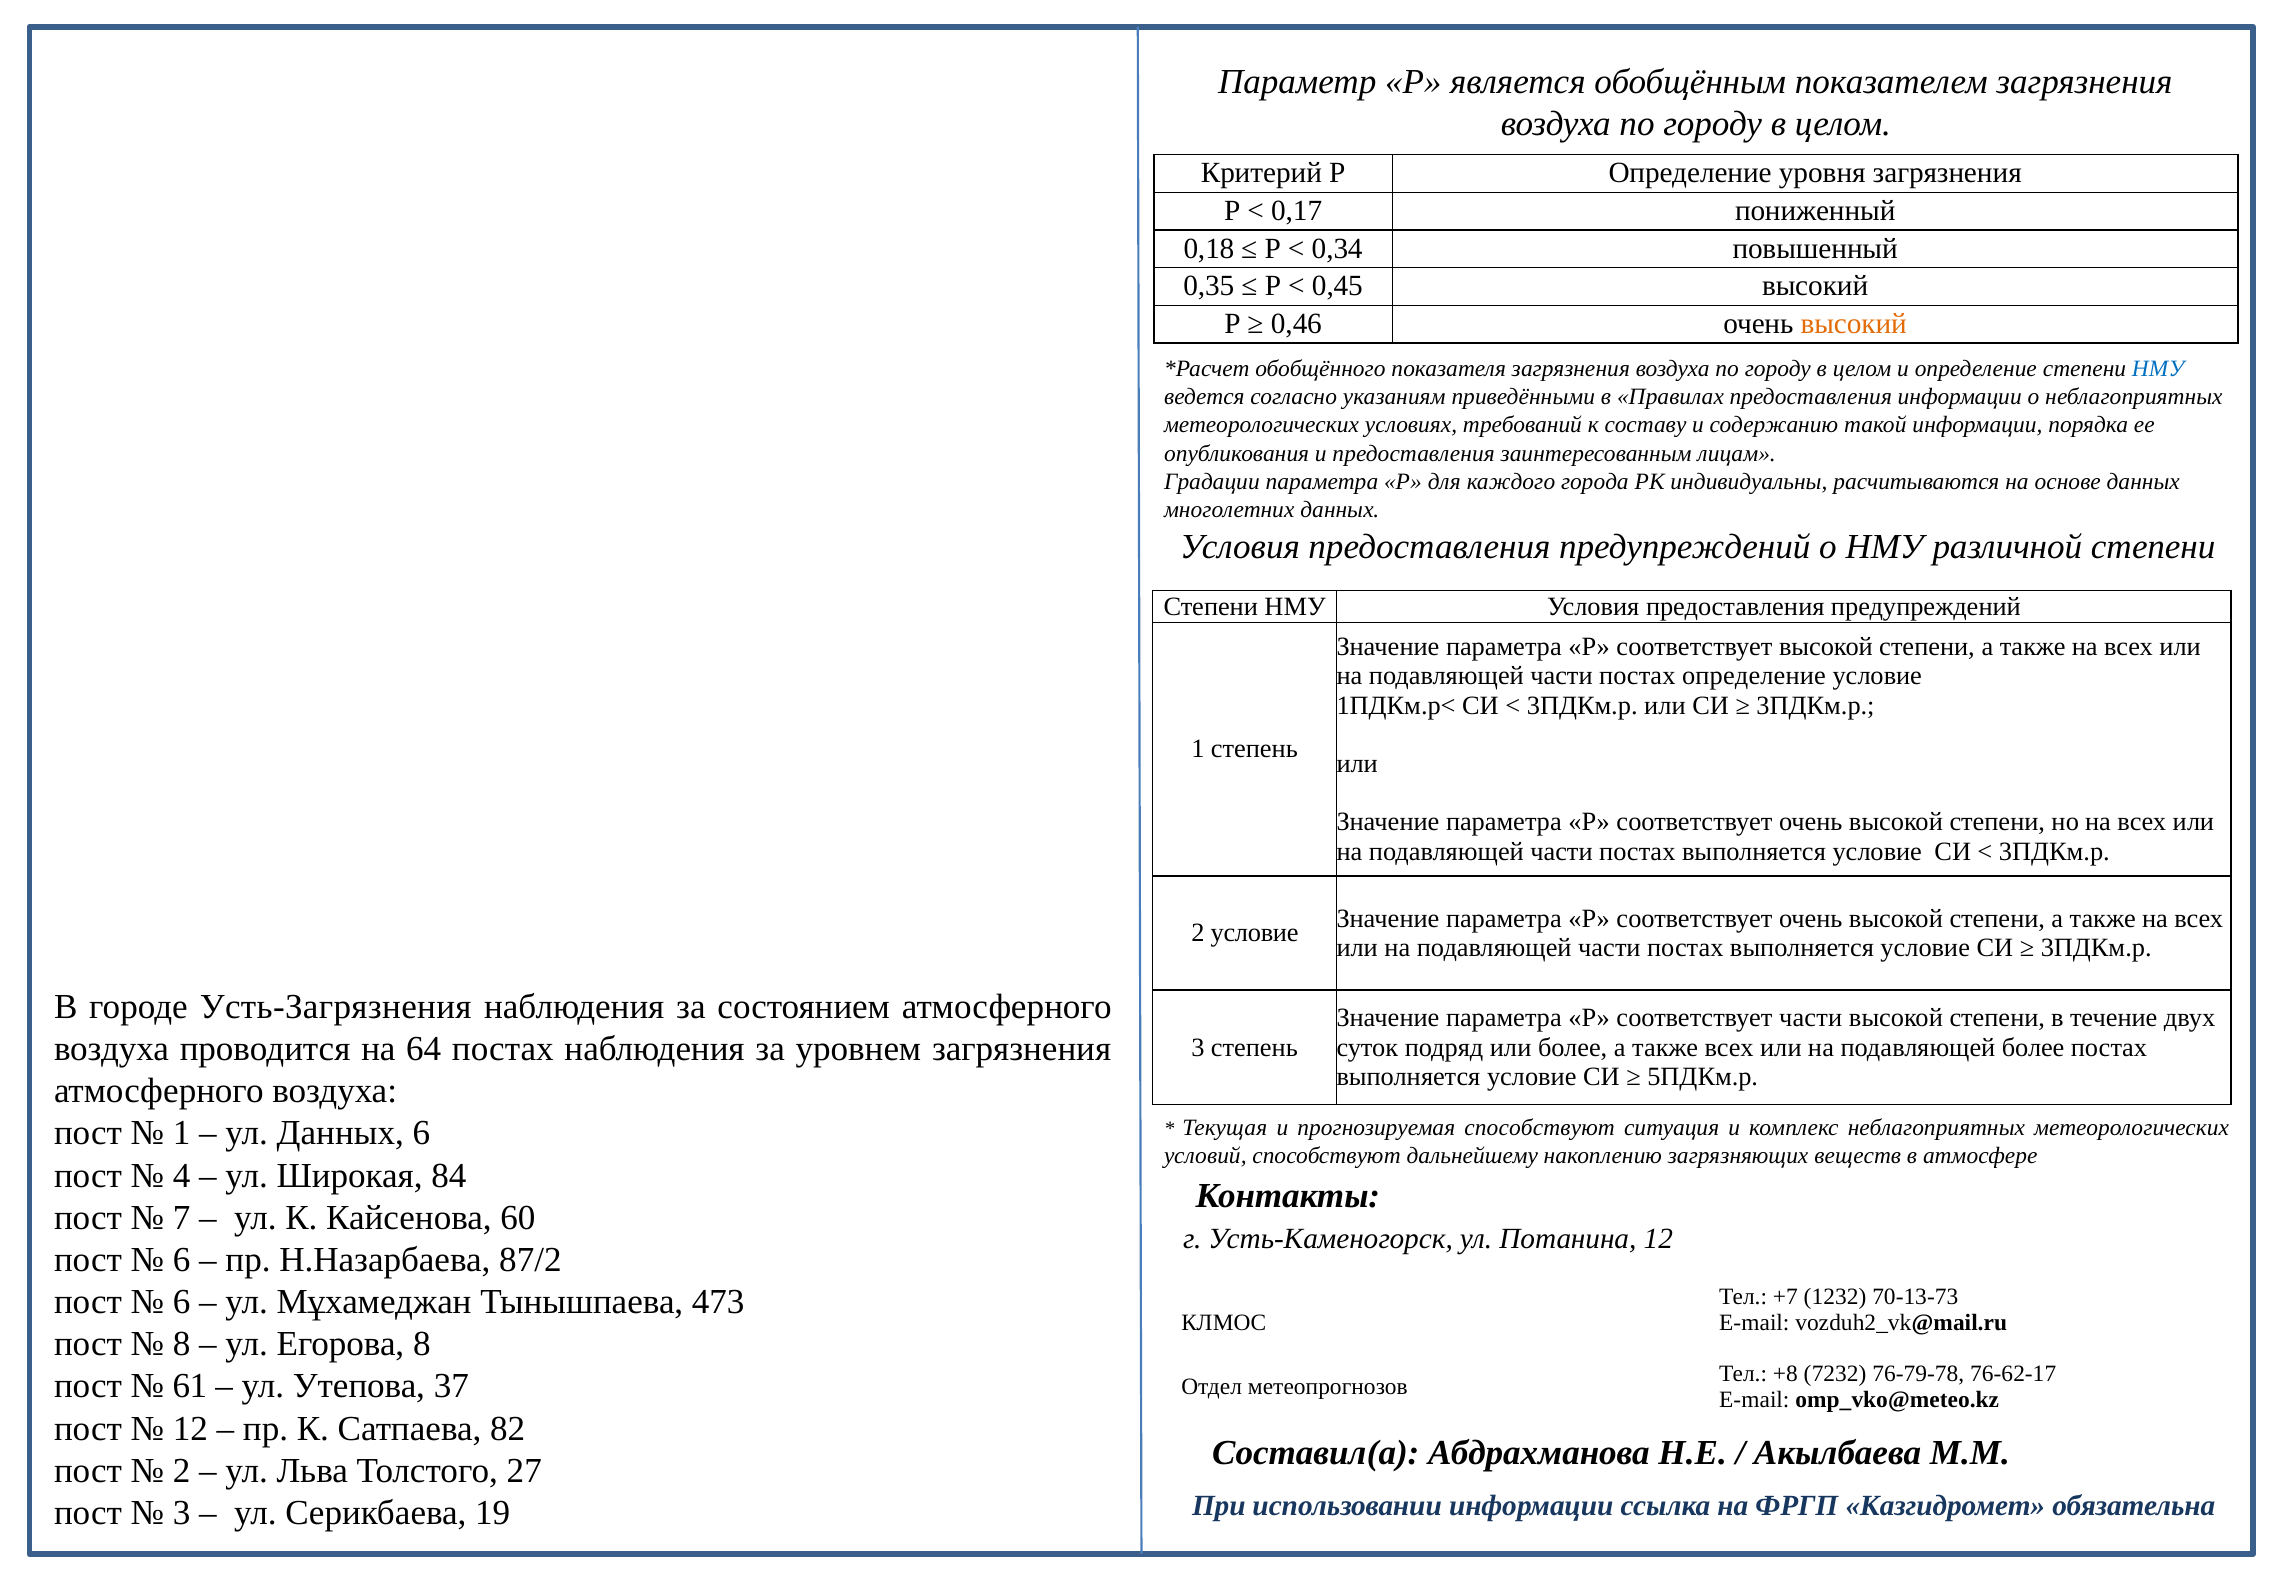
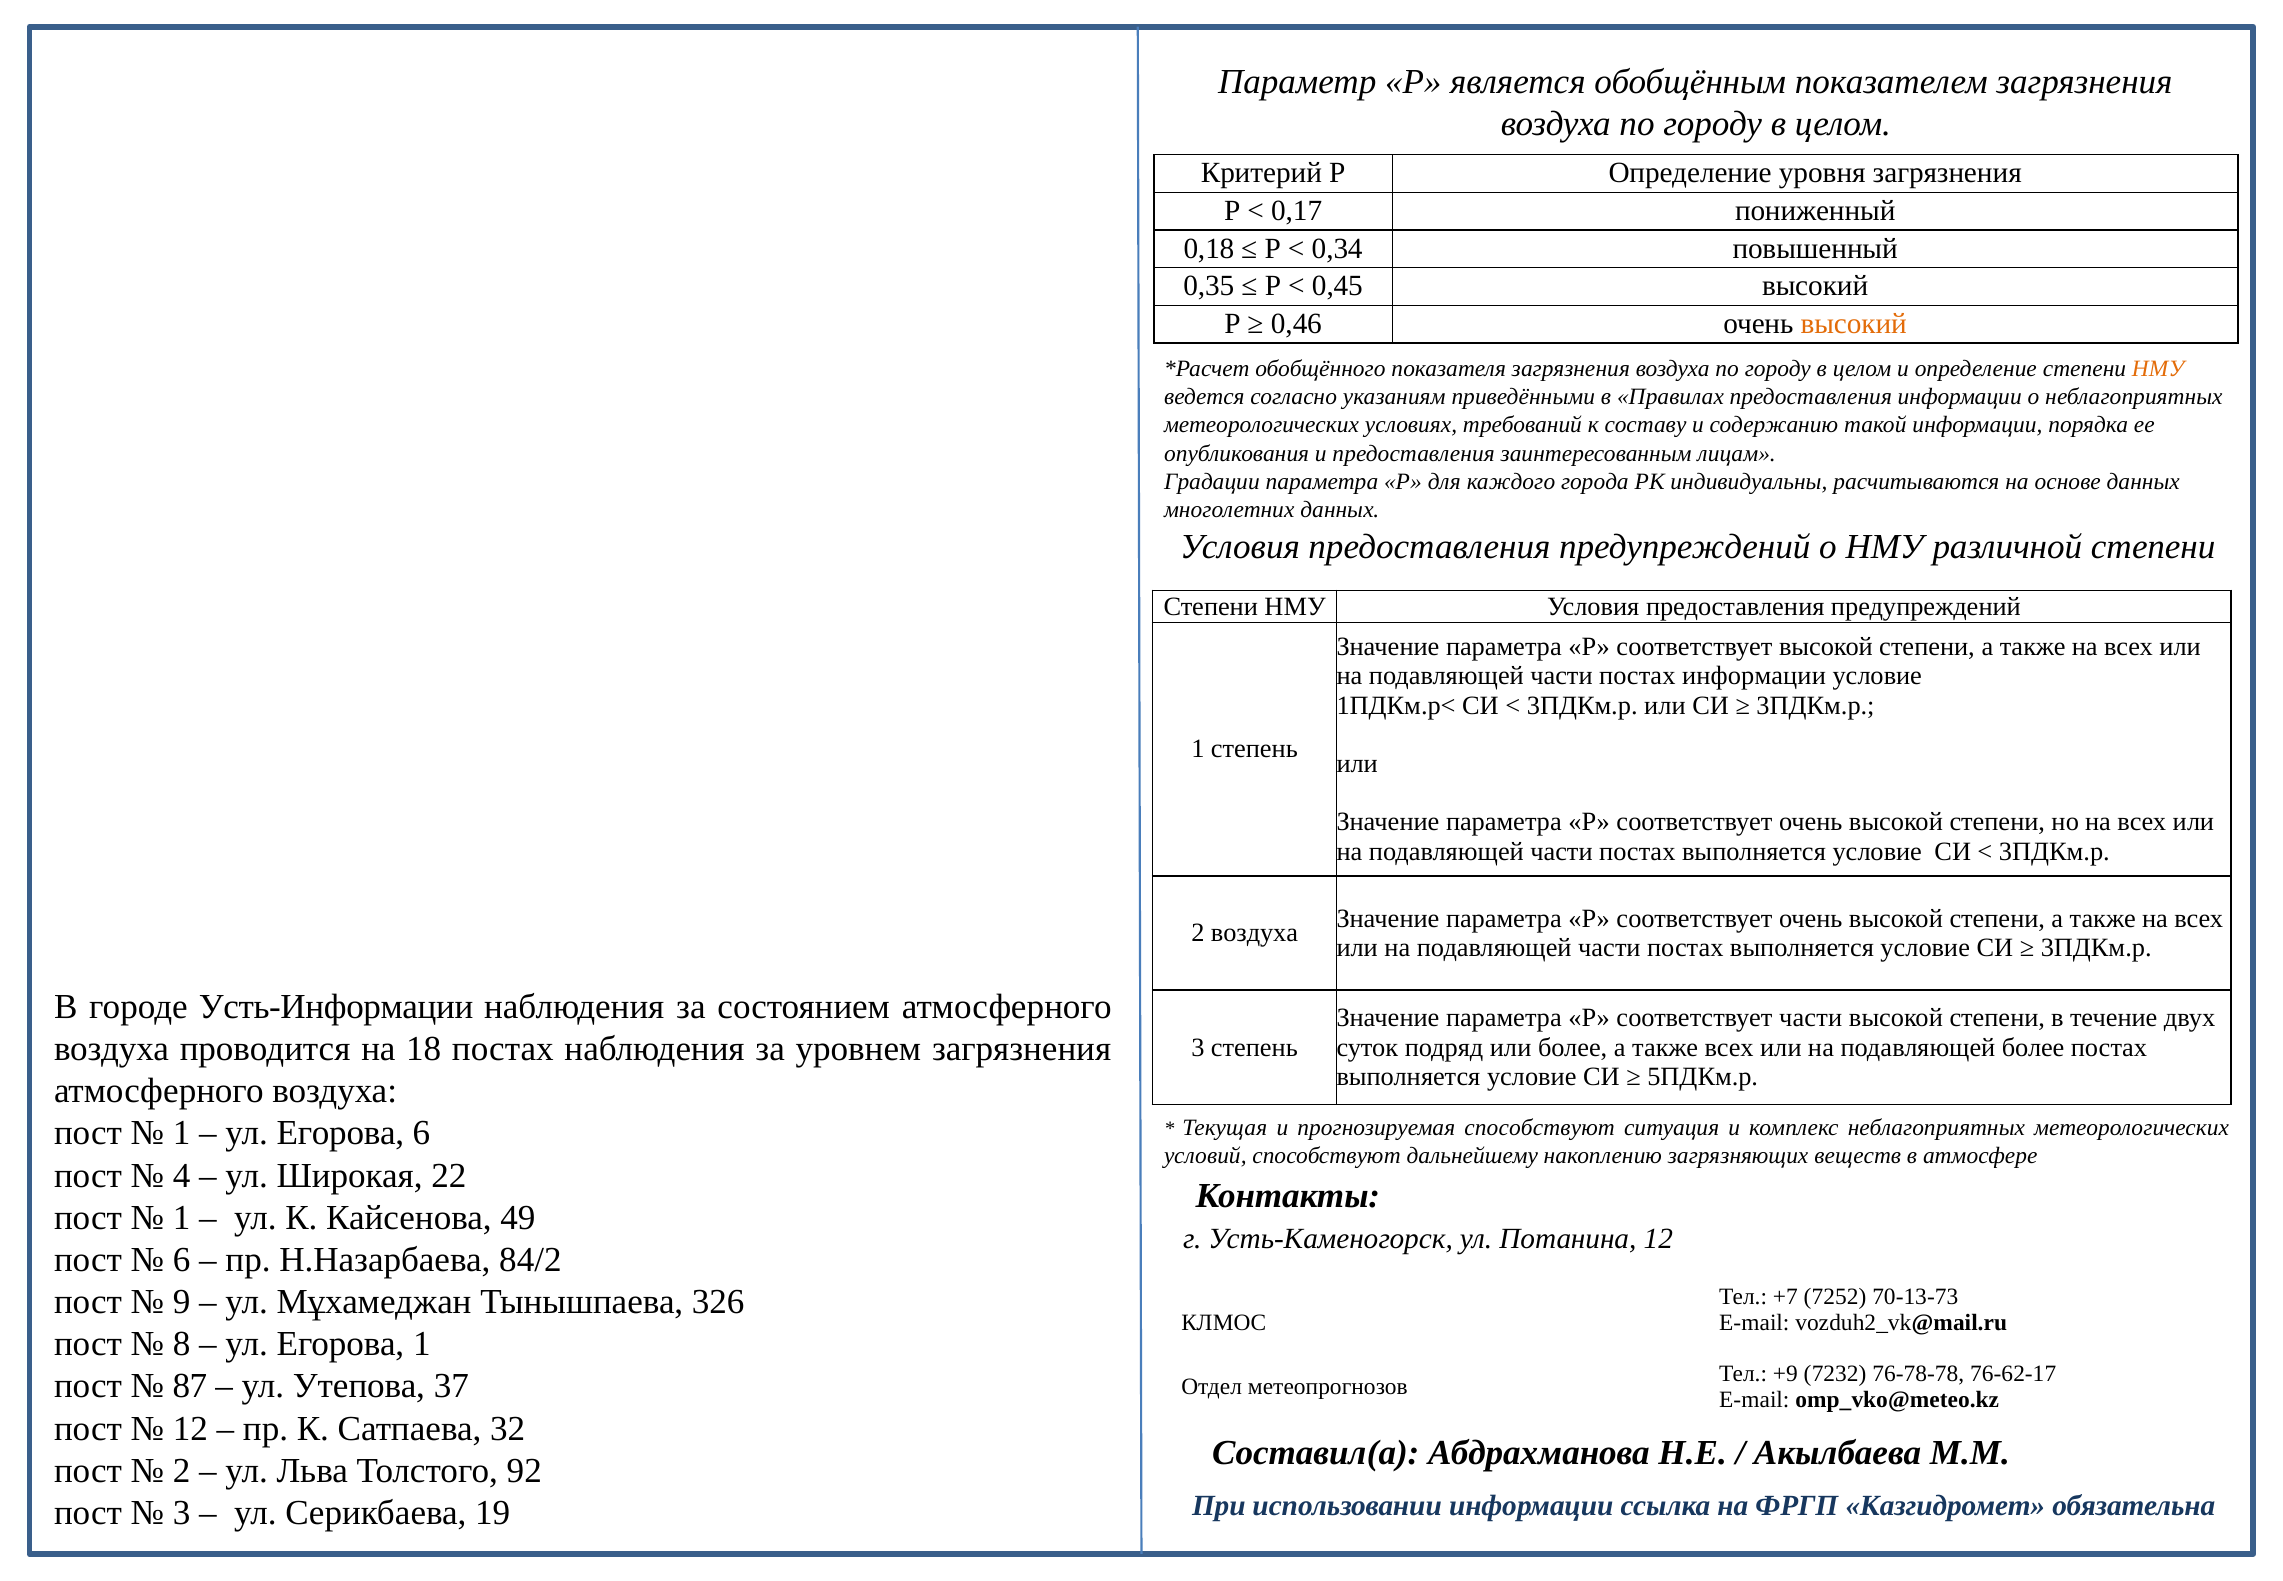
НМУ colour: blue -> orange (2158, 369)
постах определение: определение -> информации (1754, 676)
2 условие: условие -> воздуха (1254, 933)
Усть-Загрязнения: Усть-Загрязнения -> Усть-Информации (336, 1007)
64: 64 -> 18 (424, 1049)
Данных: Данных -> Егорова (340, 1133)
84: 84 -> 22 (449, 1175)
7: 7 -> 1 (182, 1217)
60: 60 -> 49 (518, 1217)
87/2: 87/2 -> 84/2 (530, 1259)
6: 6 -> 9 (182, 1302)
473: 473 -> 326 (718, 1302)
1232: 1232 -> 7252 (1835, 1296)
Егорова 8: 8 -> 1 (422, 1344)
+8: +8 -> +9 (1785, 1374)
76-79-78: 76-79-78 -> 76-78-78 (1918, 1374)
61: 61 -> 87 (190, 1386)
82: 82 -> 32 (508, 1428)
27: 27 -> 92 (524, 1470)
